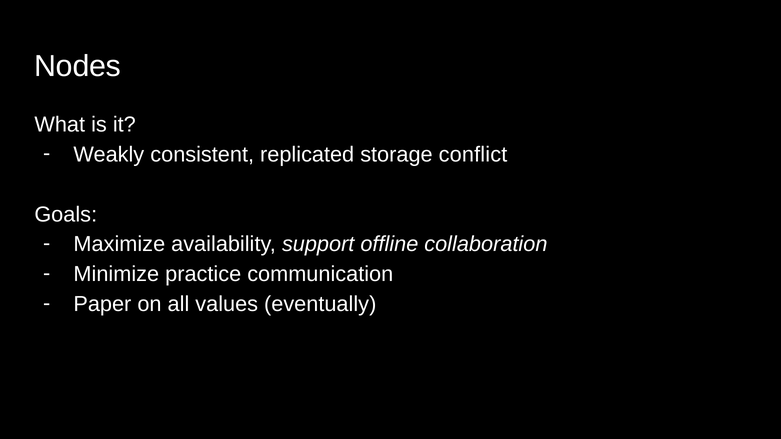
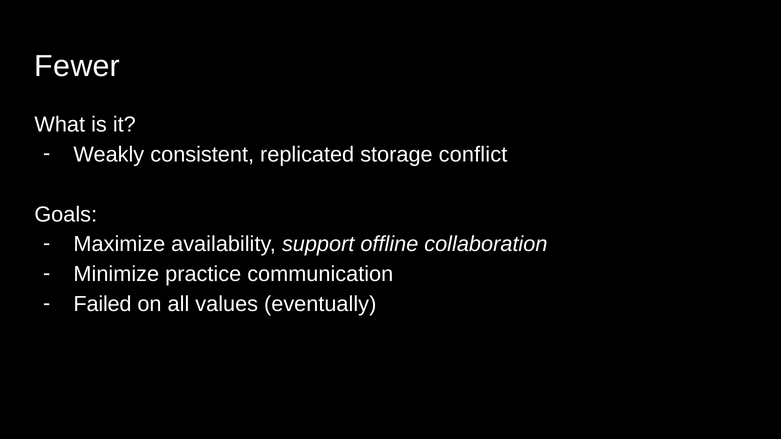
Nodes: Nodes -> Fewer (77, 66)
Paper: Paper -> Failed (103, 304)
